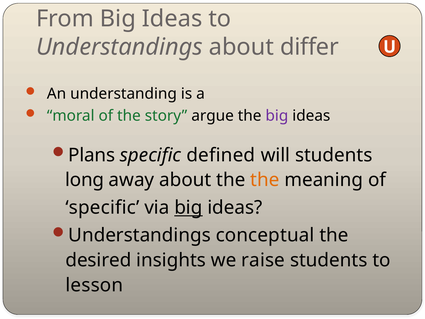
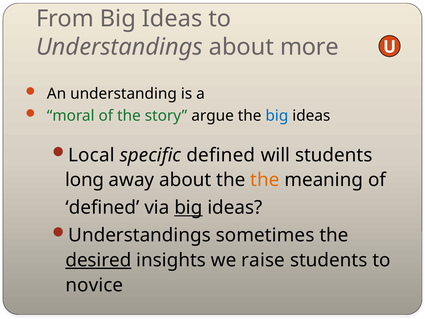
differ: differ -> more (309, 47)
big colour: purple -> blue (277, 116)
Plans: Plans -> Local (92, 155)
specific: specific -> defined (103, 207)
conceptual: conceptual -> sometimes (265, 235)
desired underline: none -> present (98, 260)
lesson: lesson -> novice (94, 285)
